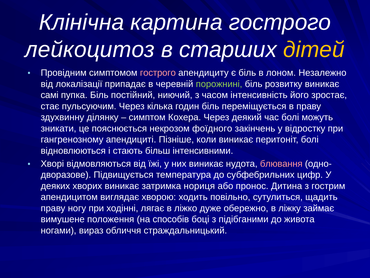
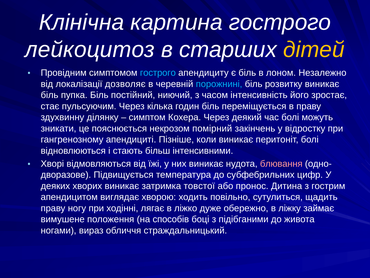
гострого colour: pink -> light blue (158, 73)
припадає: припадає -> дозволяє (125, 84)
порожнині colour: light green -> light blue (219, 84)
самі: самі -> біль (50, 95)
фоїдного: фоїдного -> помірний (212, 128)
нориця: нориця -> товстої (199, 186)
